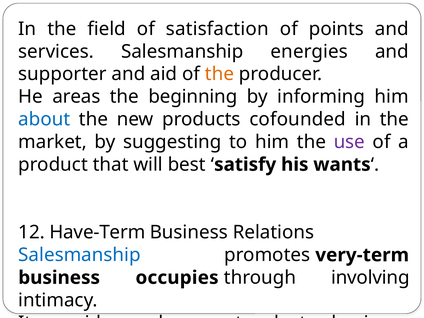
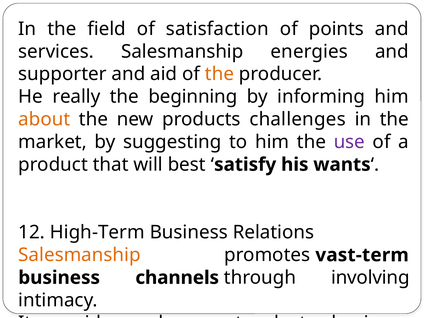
areas: areas -> really (76, 97)
about colour: blue -> orange (44, 119)
cofounded: cofounded -> challenges (298, 119)
Have-Term: Have-Term -> High-Term (97, 232)
Salesmanship colour: blue -> orange (79, 255)
very-term: very-term -> vast-term (362, 255)
occupies: occupies -> channels (177, 278)
